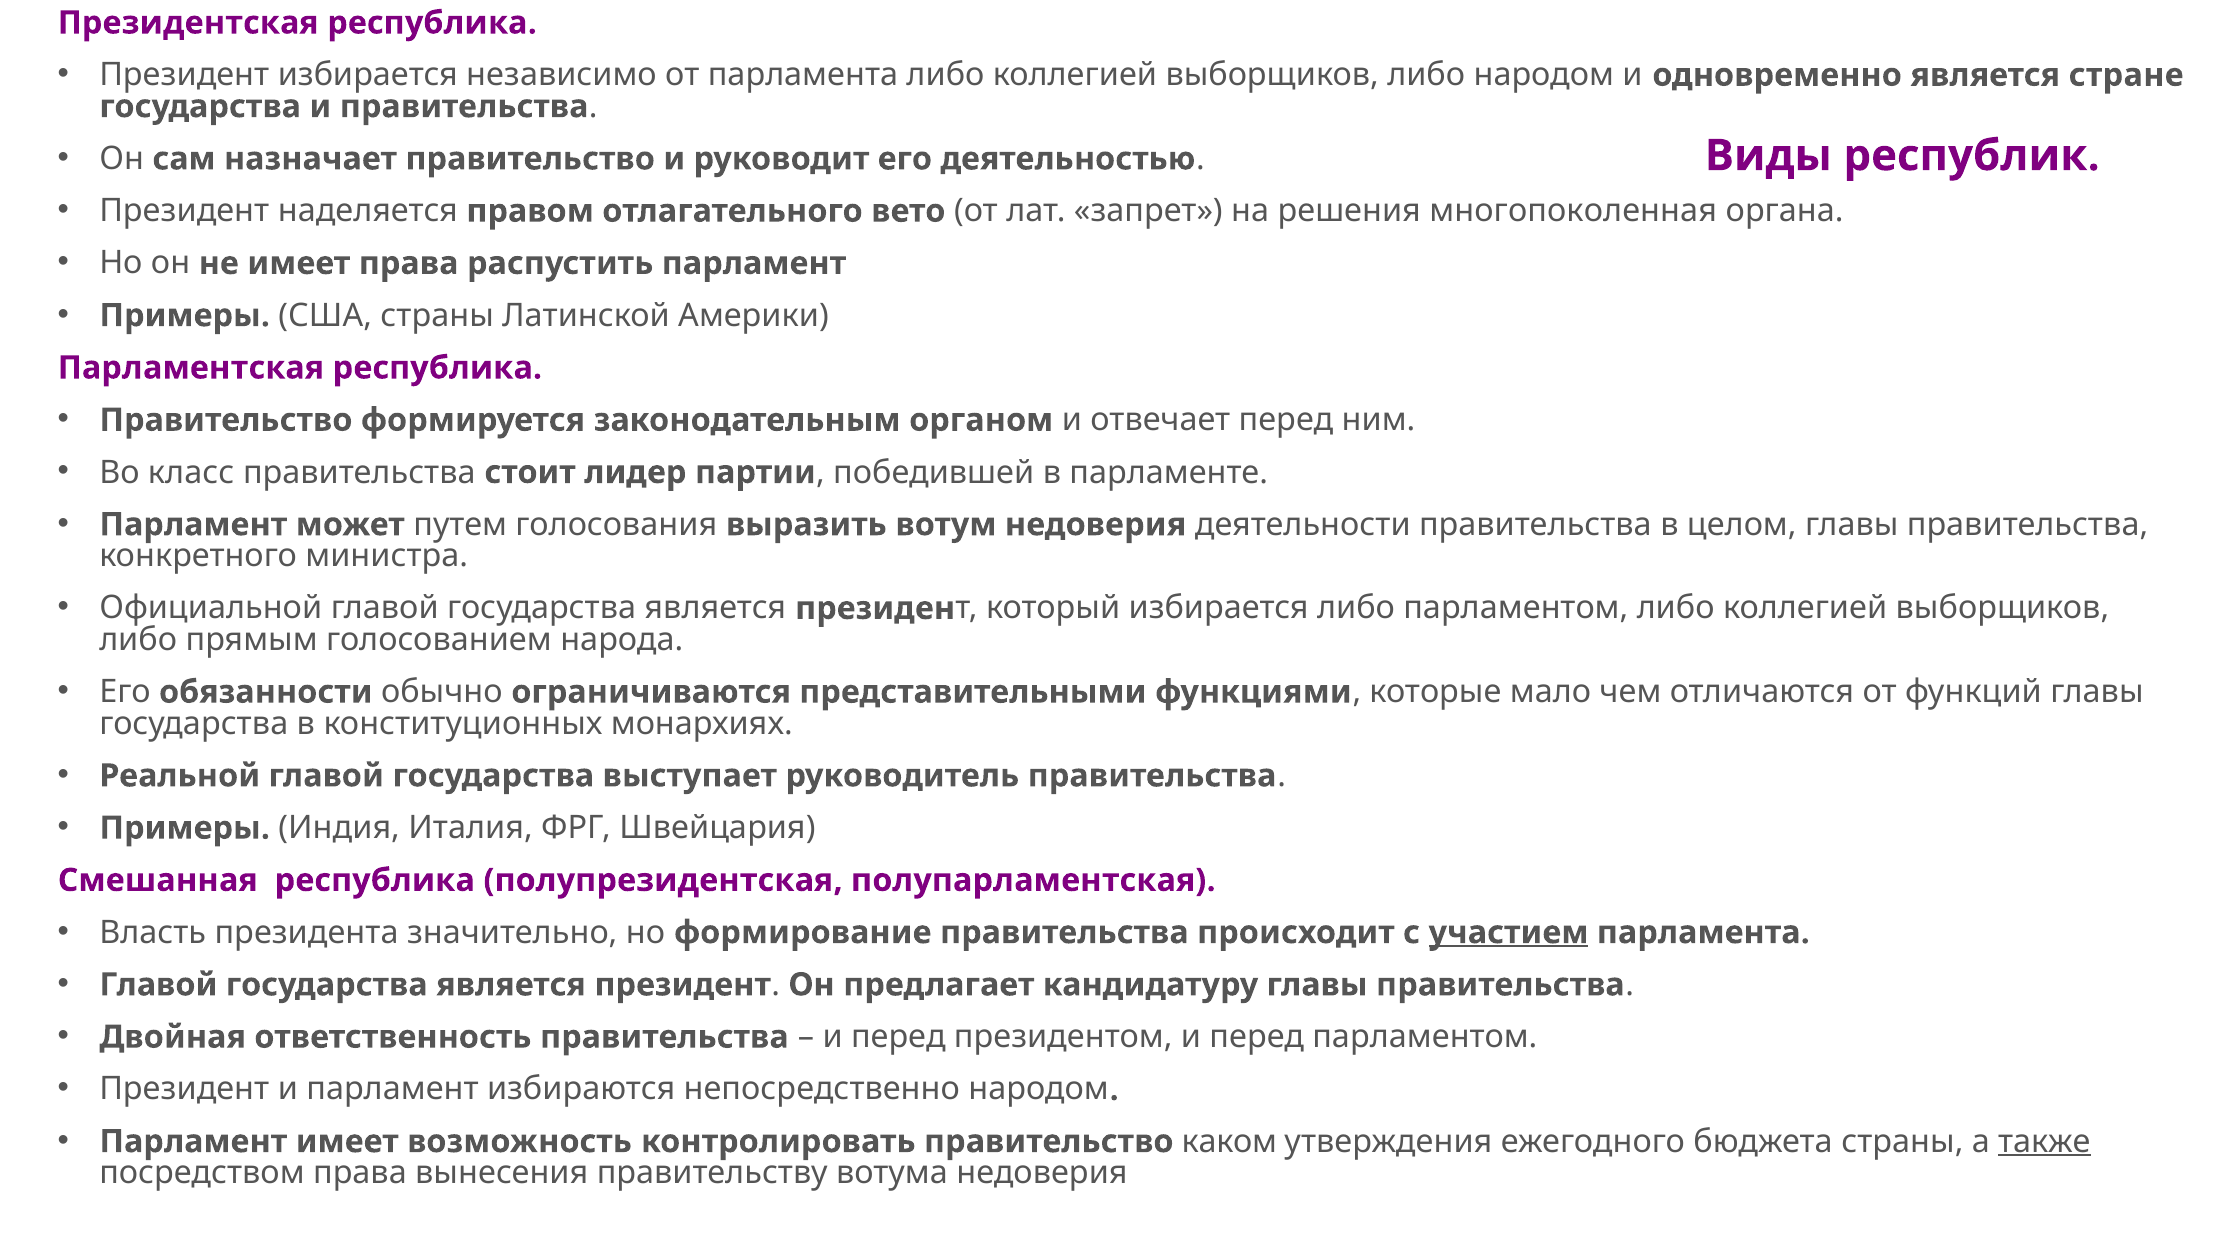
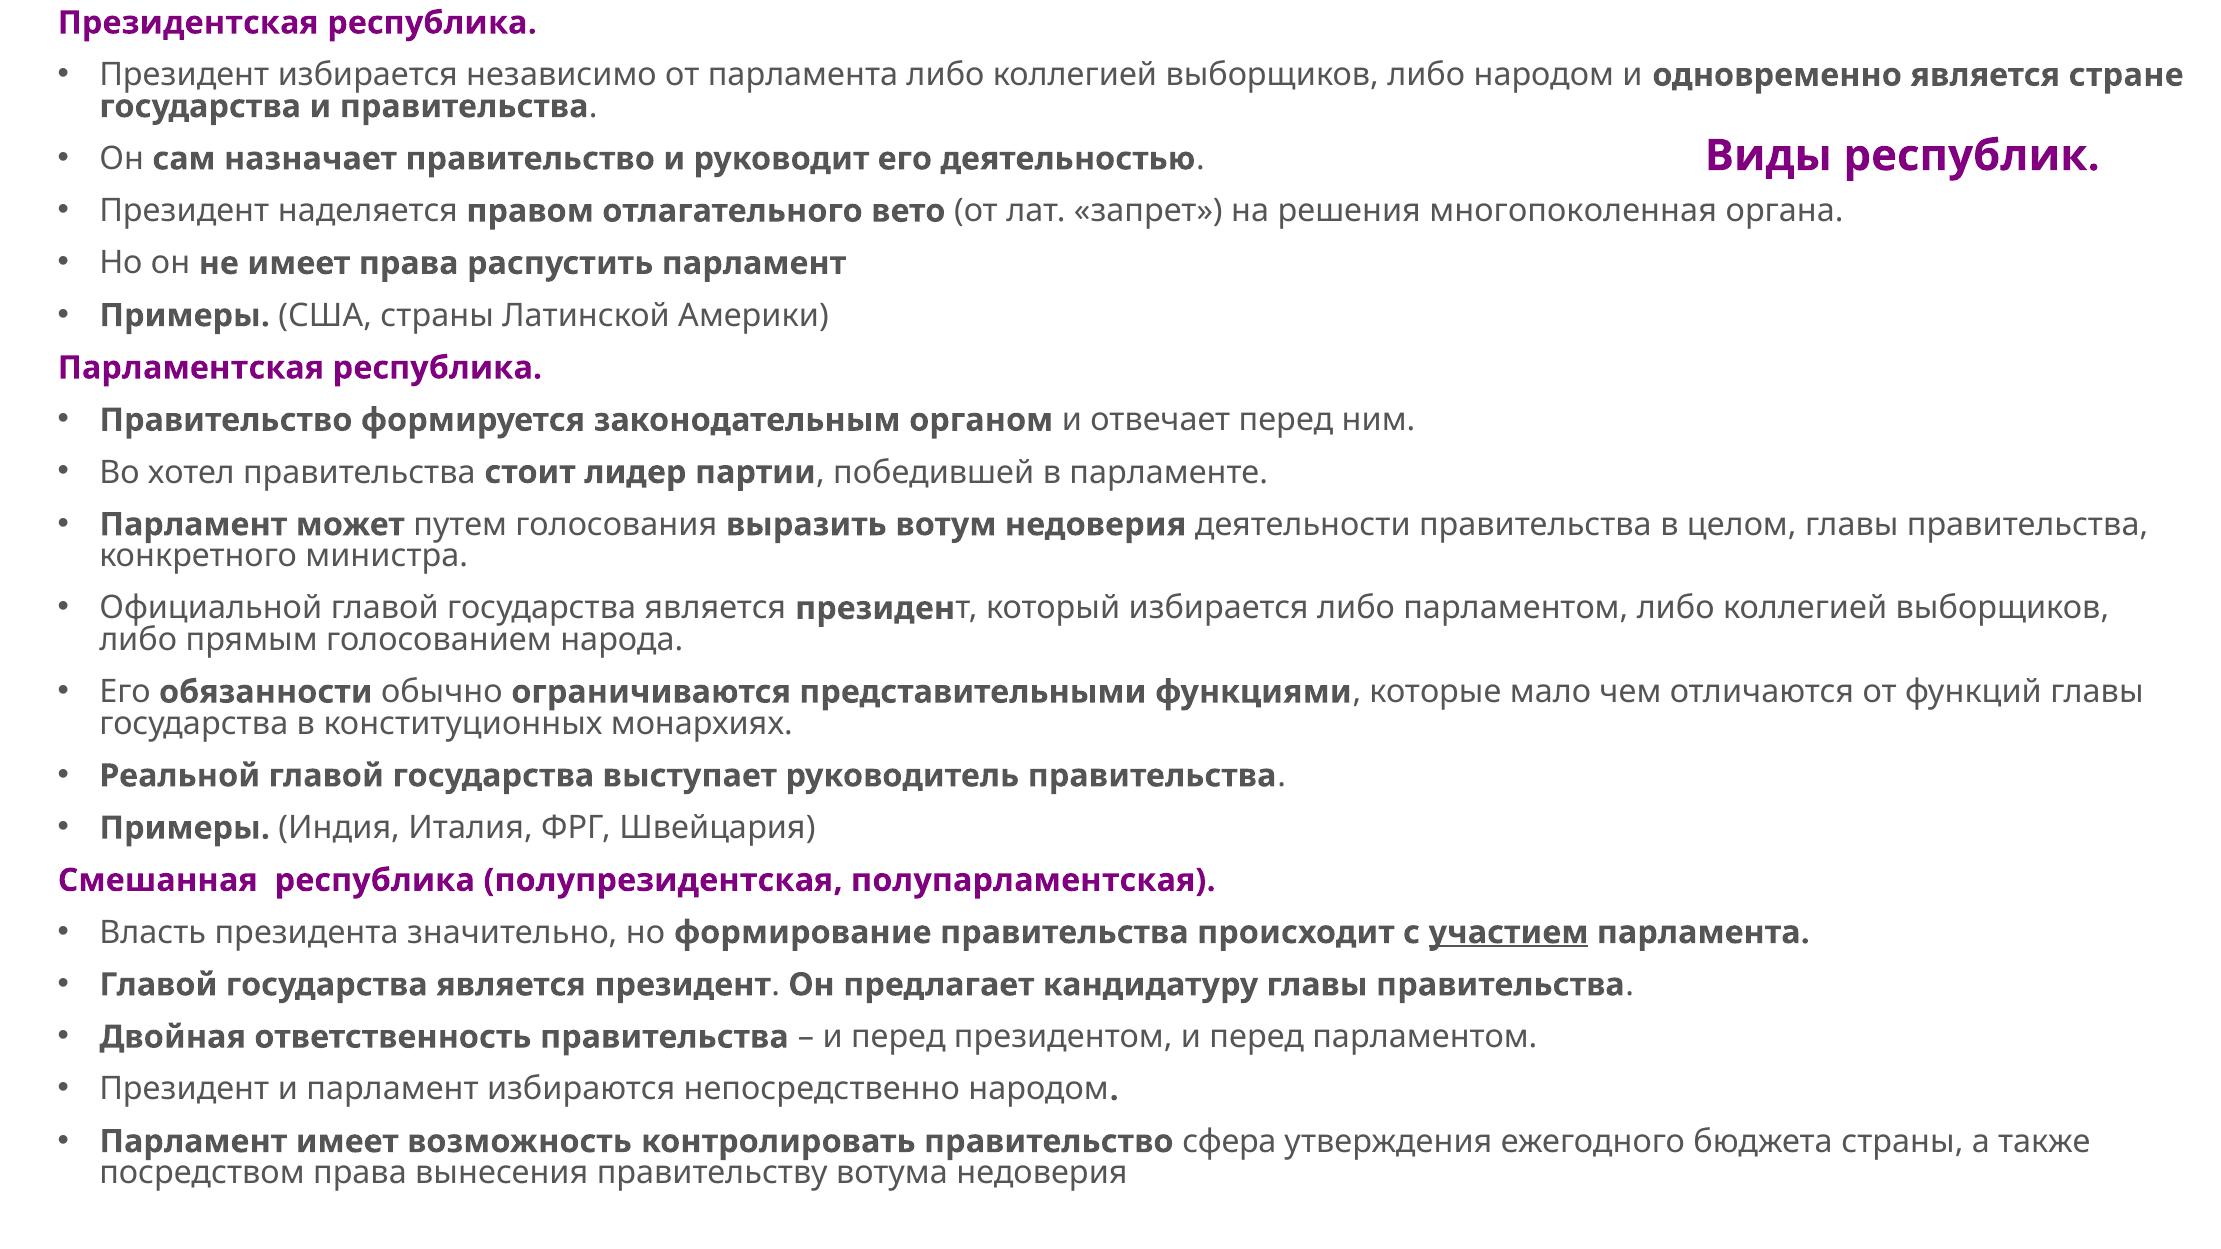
класс: класс -> хотел (191, 472)
каком: каком -> сфера (1229, 1142)
также underline: present -> none (2044, 1142)
